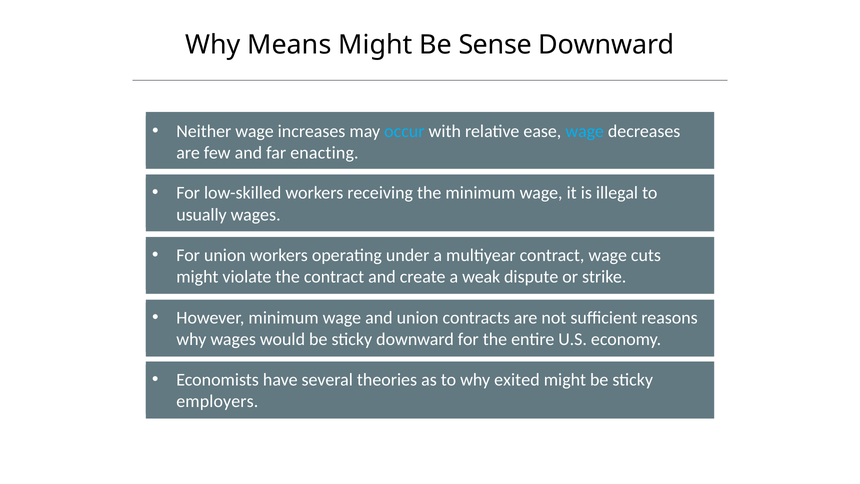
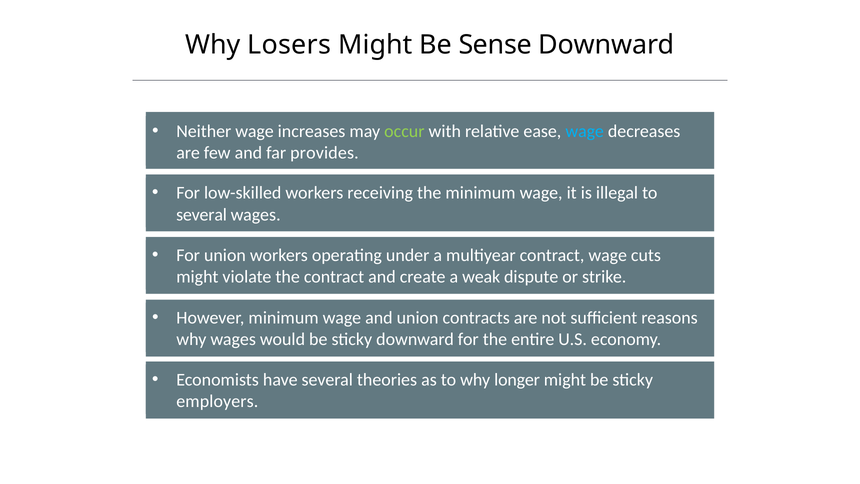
Means: Means -> Losers (289, 45)
occur colour: light blue -> light green (404, 131)
enacting: enacting -> provides (324, 153)
usually: usually -> several (202, 214)
exited: exited -> longer (517, 380)
